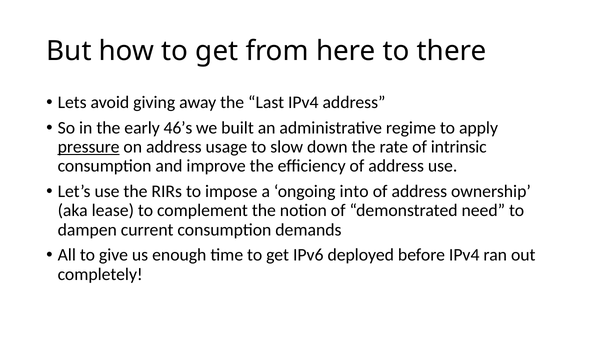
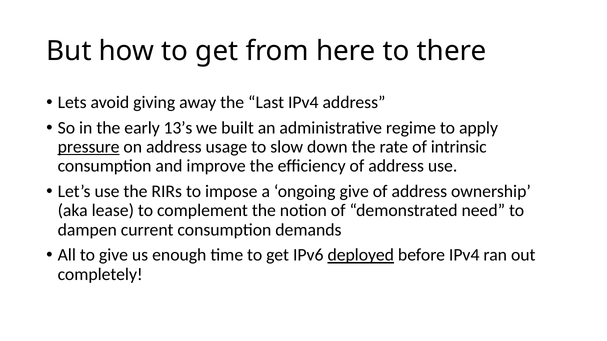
46’s: 46’s -> 13’s (178, 128)
ongoing into: into -> give (354, 192)
deployed underline: none -> present (361, 255)
